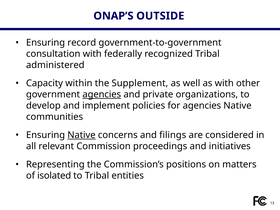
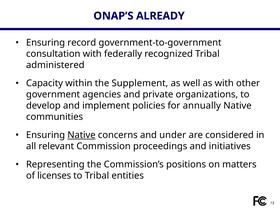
OUTSIDE: OUTSIDE -> ALREADY (160, 16)
agencies underline: present -> none (102, 94)
for agencies: agencies -> annually (202, 106)
filings: filings -> under (173, 135)
isolated: isolated -> licenses (54, 176)
